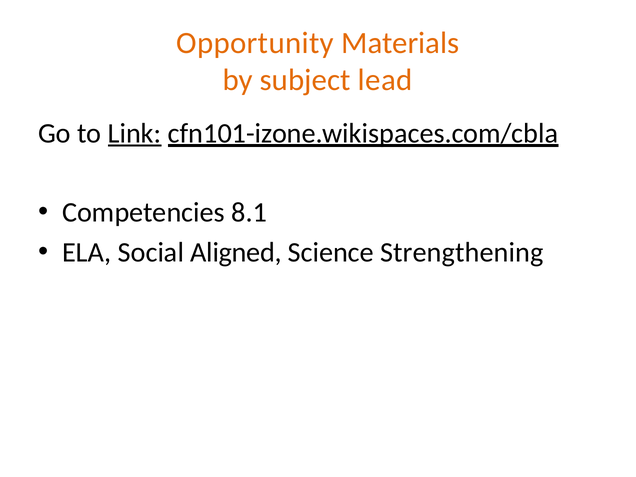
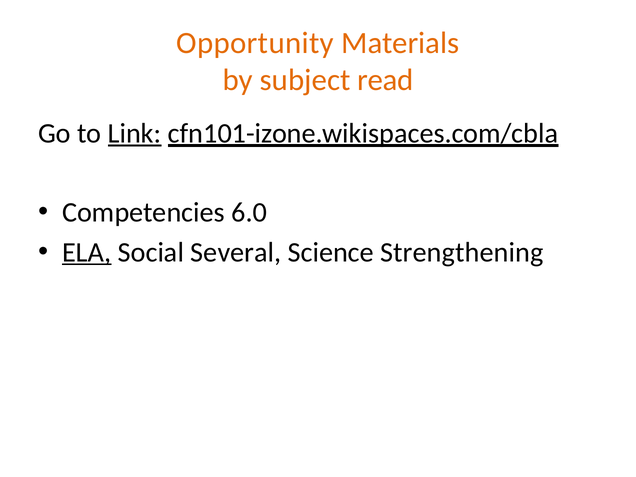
lead: lead -> read (385, 80)
8.1: 8.1 -> 6.0 (249, 213)
ELA underline: none -> present (87, 252)
Aligned: Aligned -> Several (236, 252)
